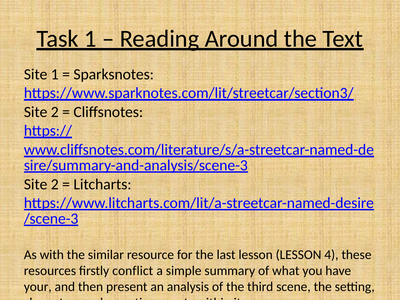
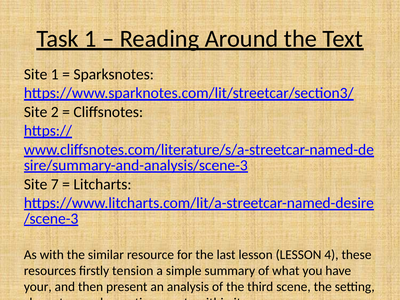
2: 2 -> 7 (55, 184)
conflict: conflict -> tension (133, 271)
